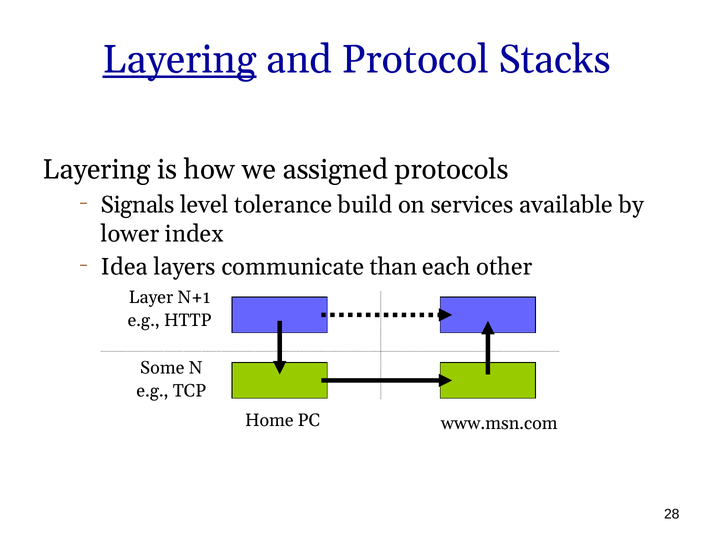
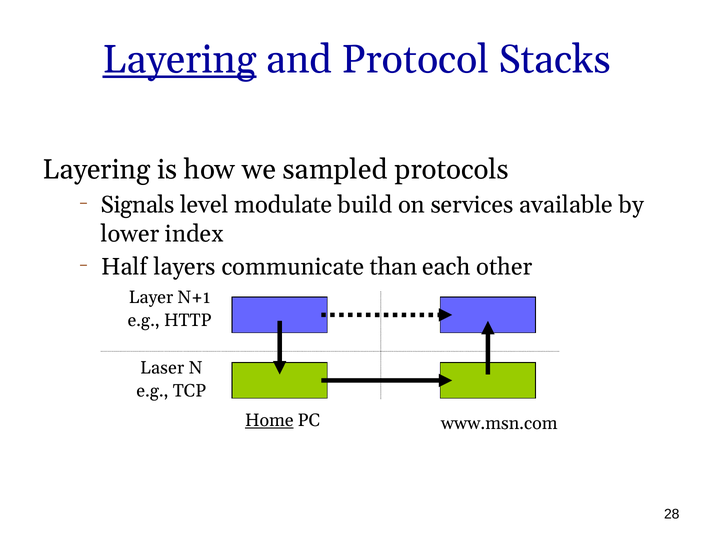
assigned: assigned -> sampled (335, 169)
tolerance: tolerance -> modulate (283, 205)
Idea: Idea -> Half (124, 267)
Some: Some -> Laser (162, 368)
Home underline: none -> present (269, 420)
